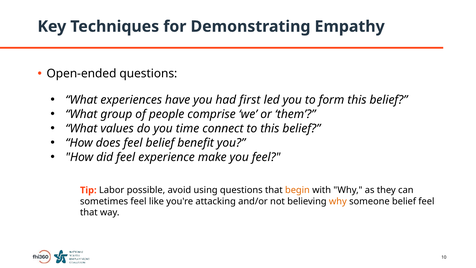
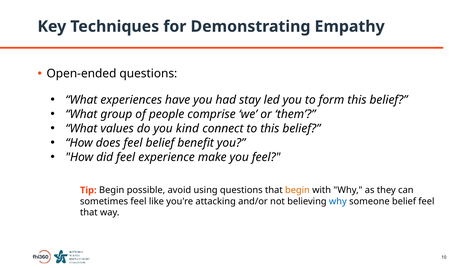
first: first -> stay (250, 100)
time: time -> kind (187, 128)
Tip Labor: Labor -> Begin (112, 190)
why colour: orange -> blue (338, 201)
